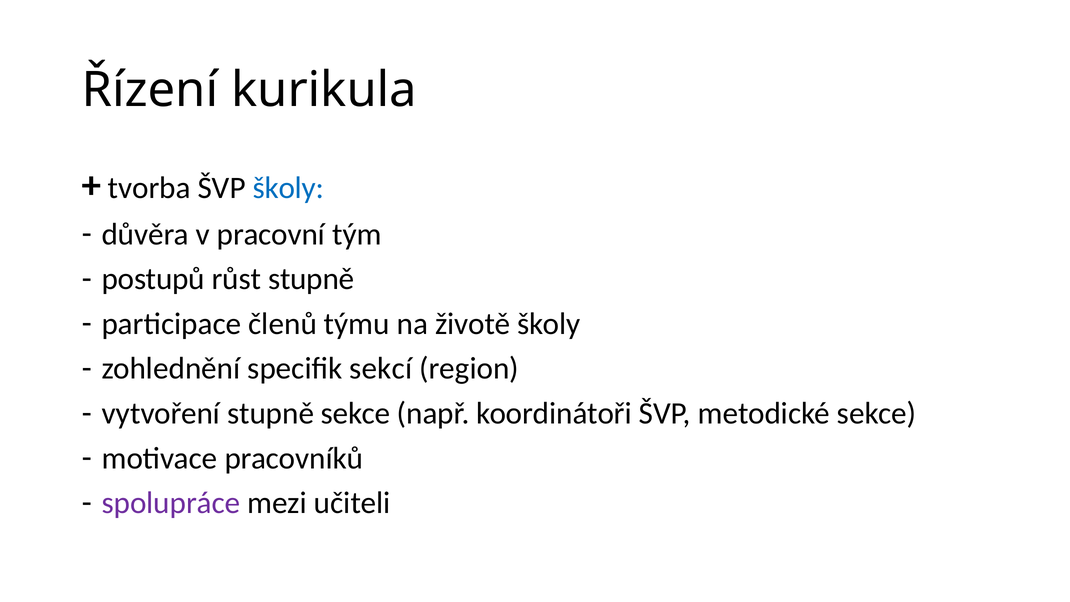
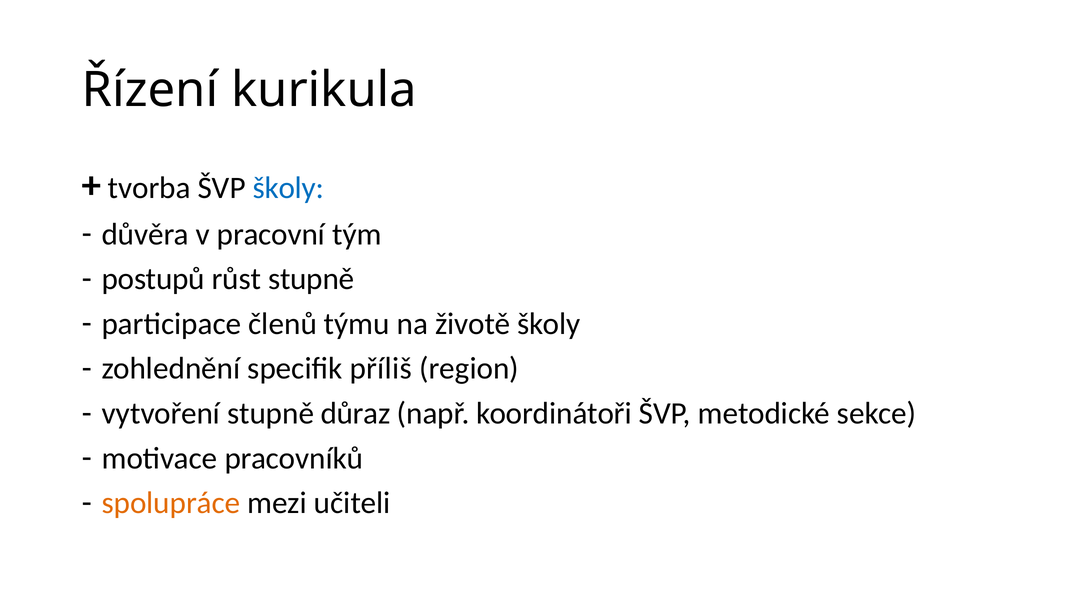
sekcí: sekcí -> příliš (381, 369)
stupně sekce: sekce -> důraz (356, 413)
spolupráce colour: purple -> orange (171, 503)
